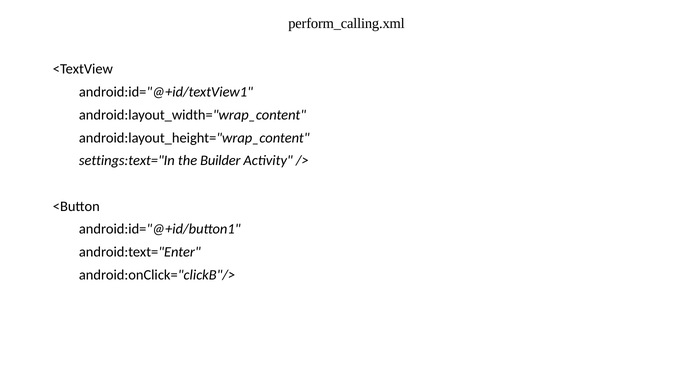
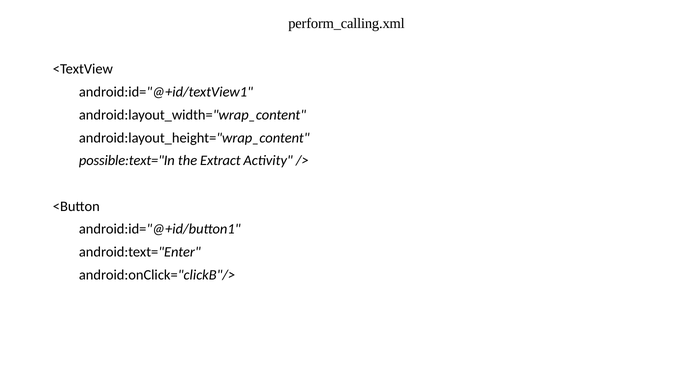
settings:text="In: settings:text="In -> possible:text="In (127, 161)
Builder: Builder -> Extract (220, 161)
